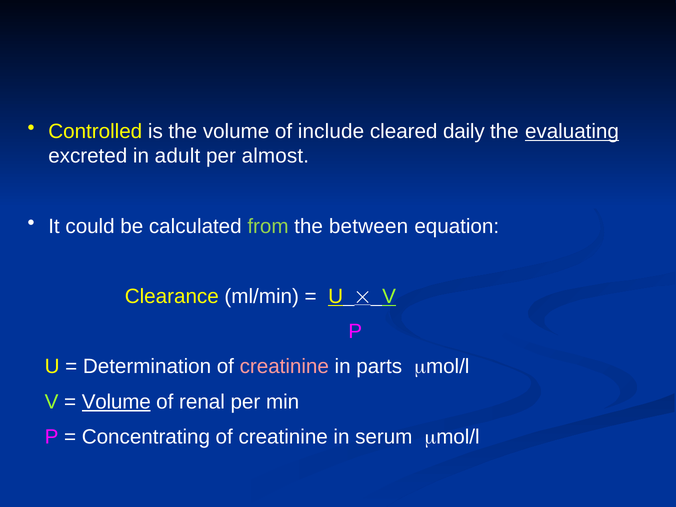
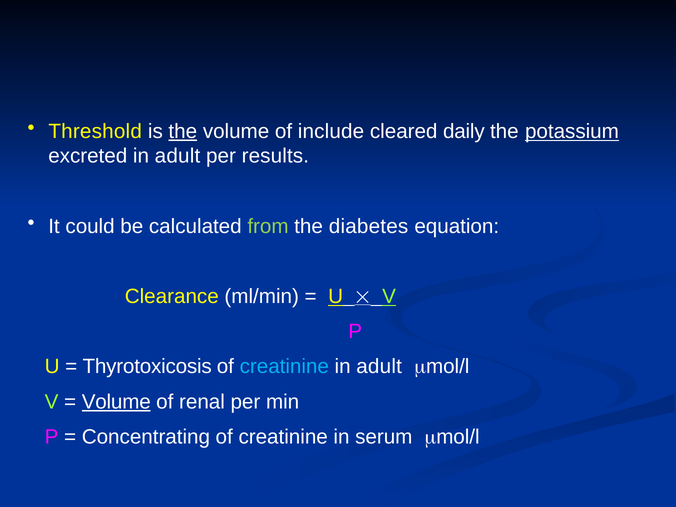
Controlled: Controlled -> Threshold (95, 131)
the underline: none -> present (183, 131)
evaluating: evaluating -> potassium (572, 131)
almost: almost -> results (275, 156)
between: between -> diabetes (369, 226)
Determination: Determination -> Thyrotoxicosis (147, 367)
creatinine colour: pink -> light blue (284, 367)
parts: parts -> adult (379, 367)
